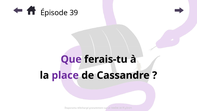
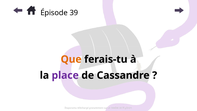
Que colour: purple -> orange (71, 59)
